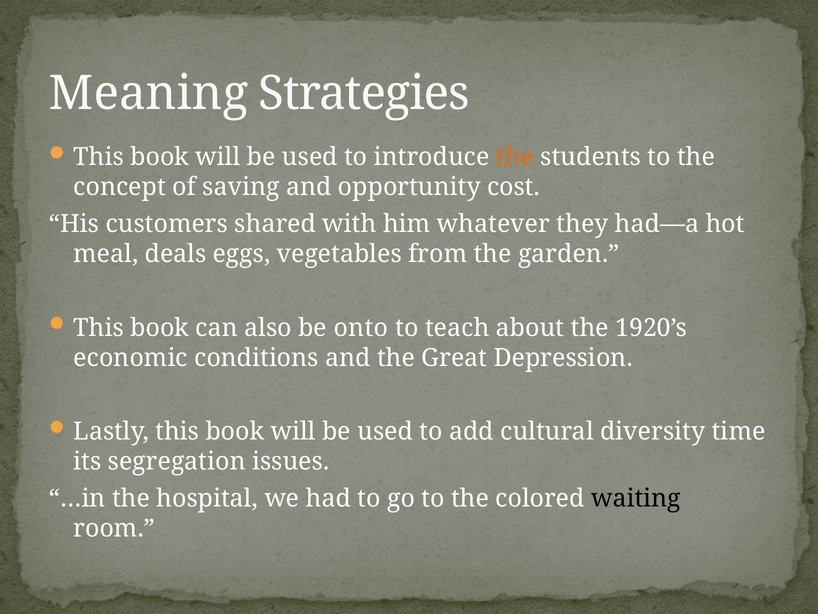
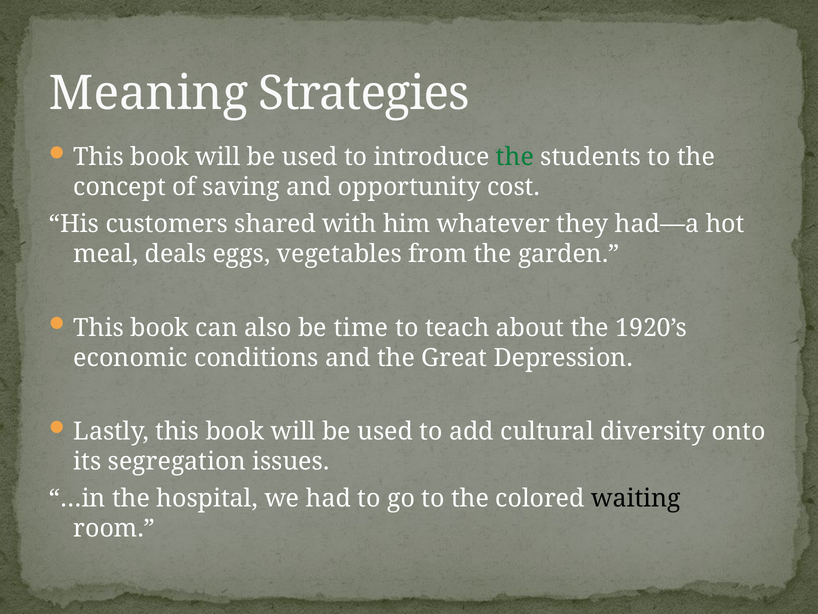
the colour: orange -> green (515, 157)
onto: onto -> time (361, 327)
time: time -> onto (739, 431)
